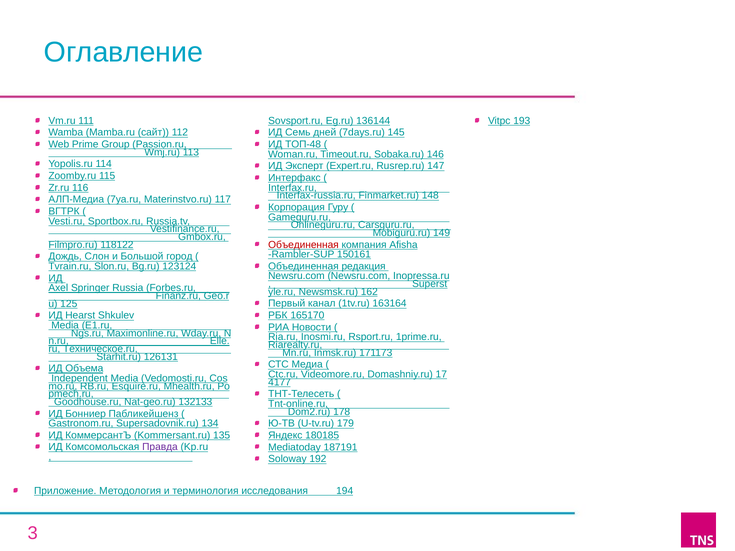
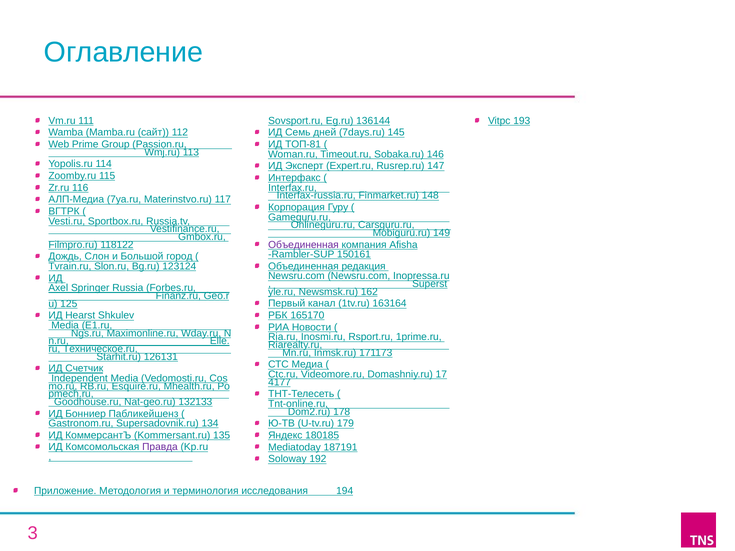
ТОП-48: ТОП-48 -> ТОП-81 (303, 144)
Объединенная colour: red -> purple (304, 245)
Объема: Объема -> Счетчик (84, 369)
